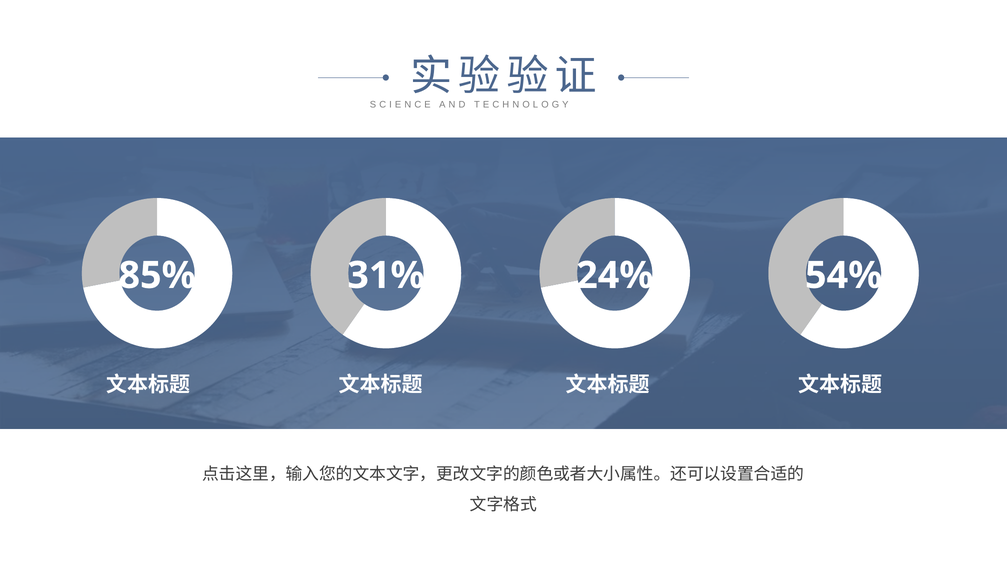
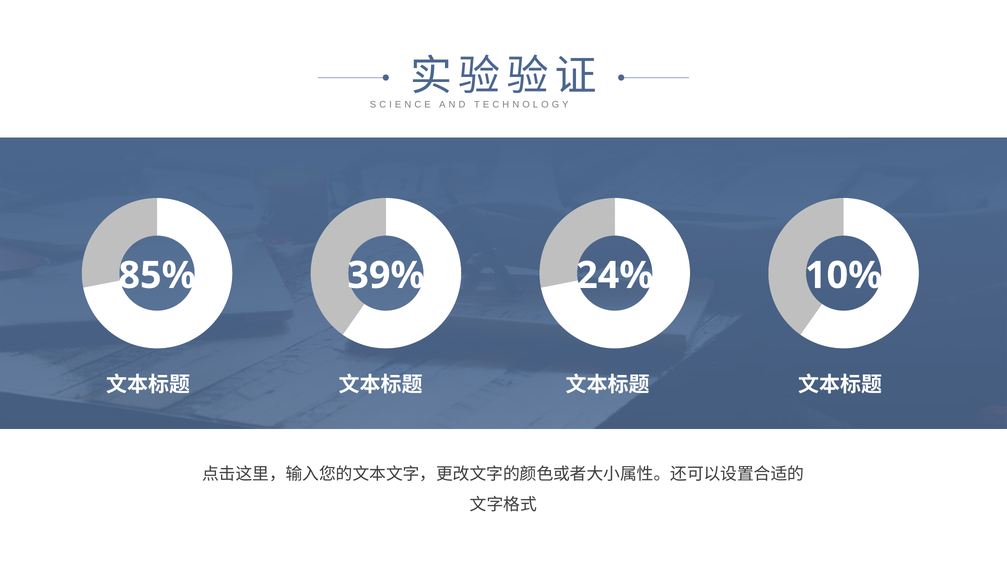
31%: 31% -> 39% (386, 276)
54%: 54% -> 10% (844, 276)
